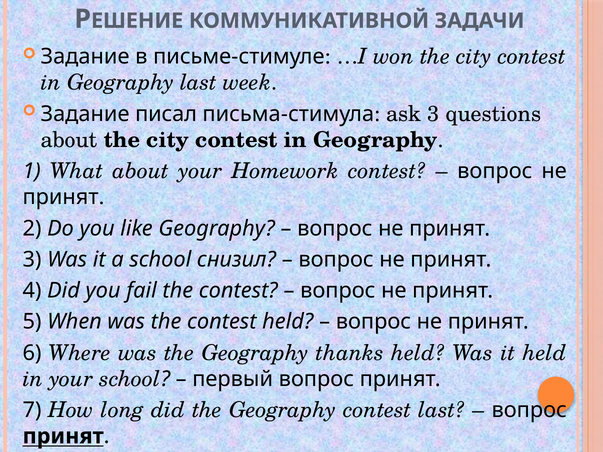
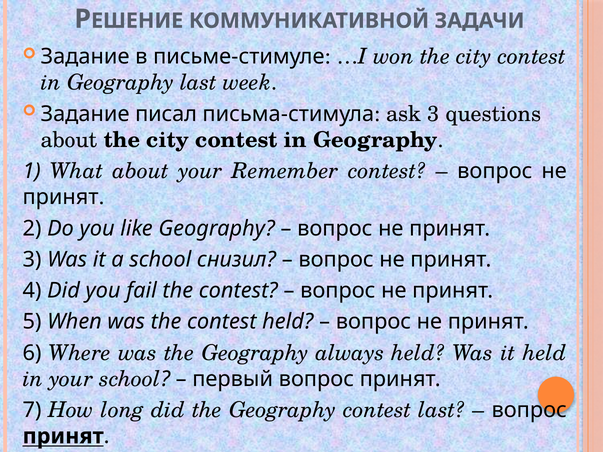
Homework: Homework -> Remember (285, 171)
thanks: thanks -> always (350, 353)
